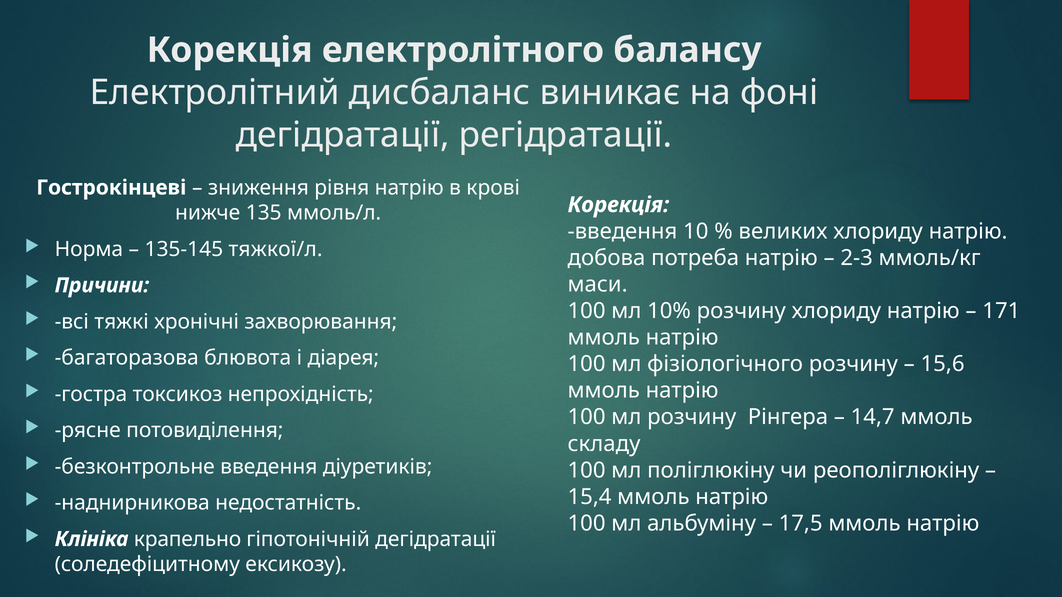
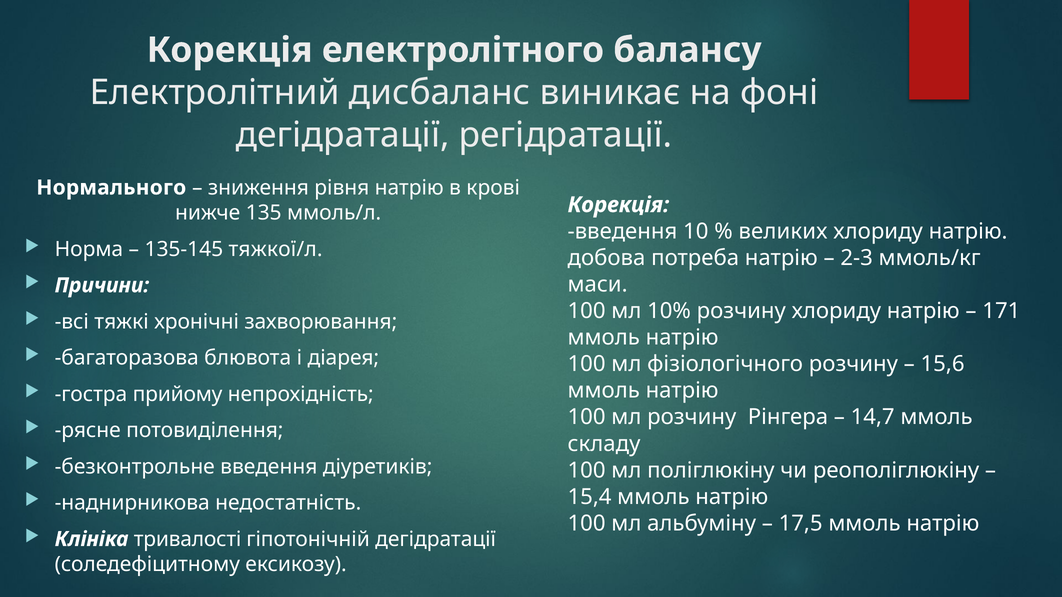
Гострокінцеві: Гострокінцеві -> Нормального (111, 188)
токсикоз: токсикоз -> прийому (178, 394)
крапельно: крапельно -> тривалості (188, 539)
